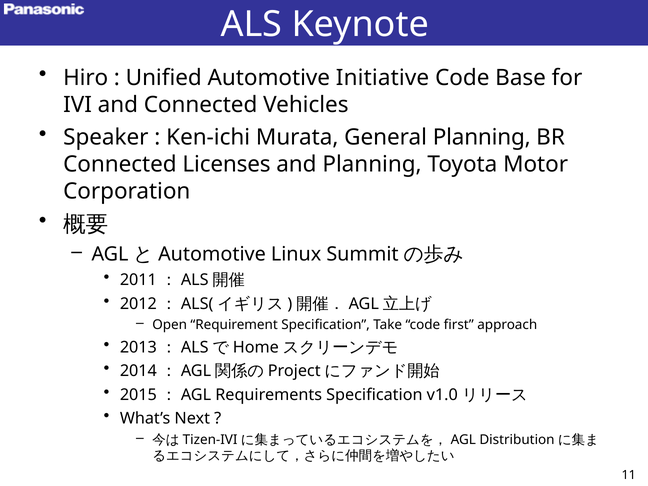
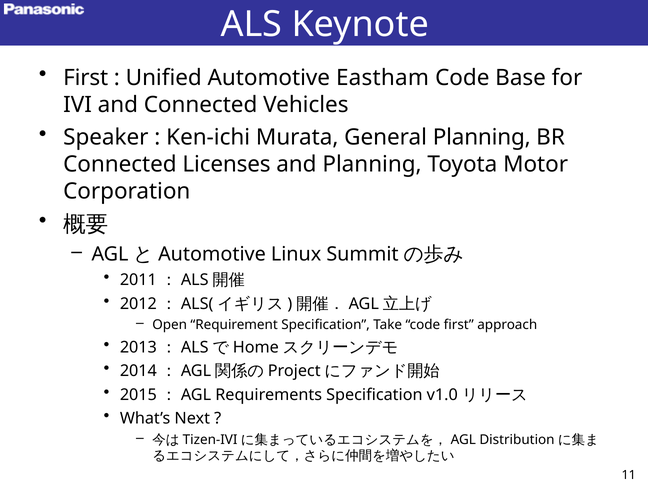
Hiro: Hiro -> First (86, 78)
Initiative: Initiative -> Eastham (382, 78)
